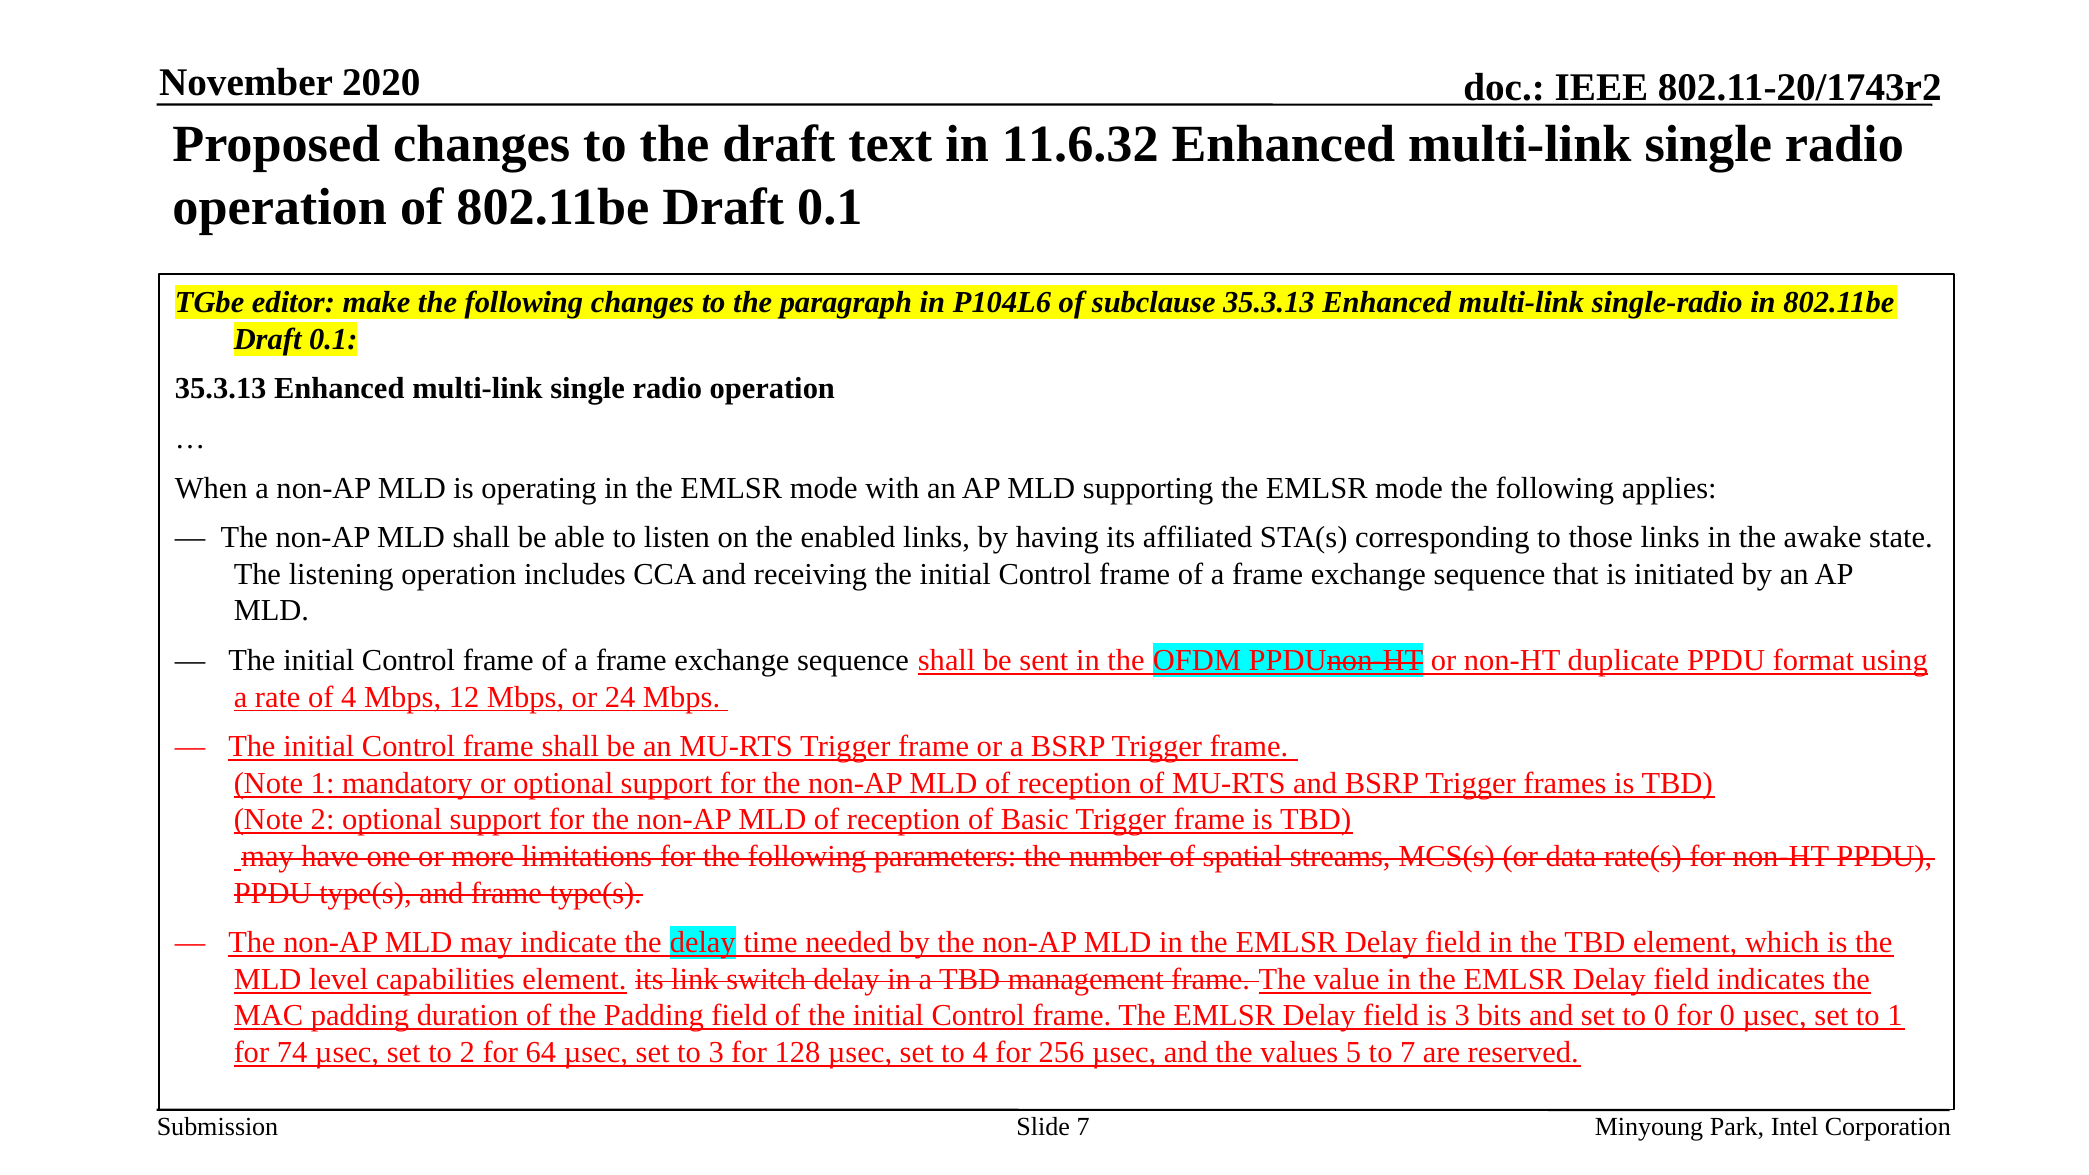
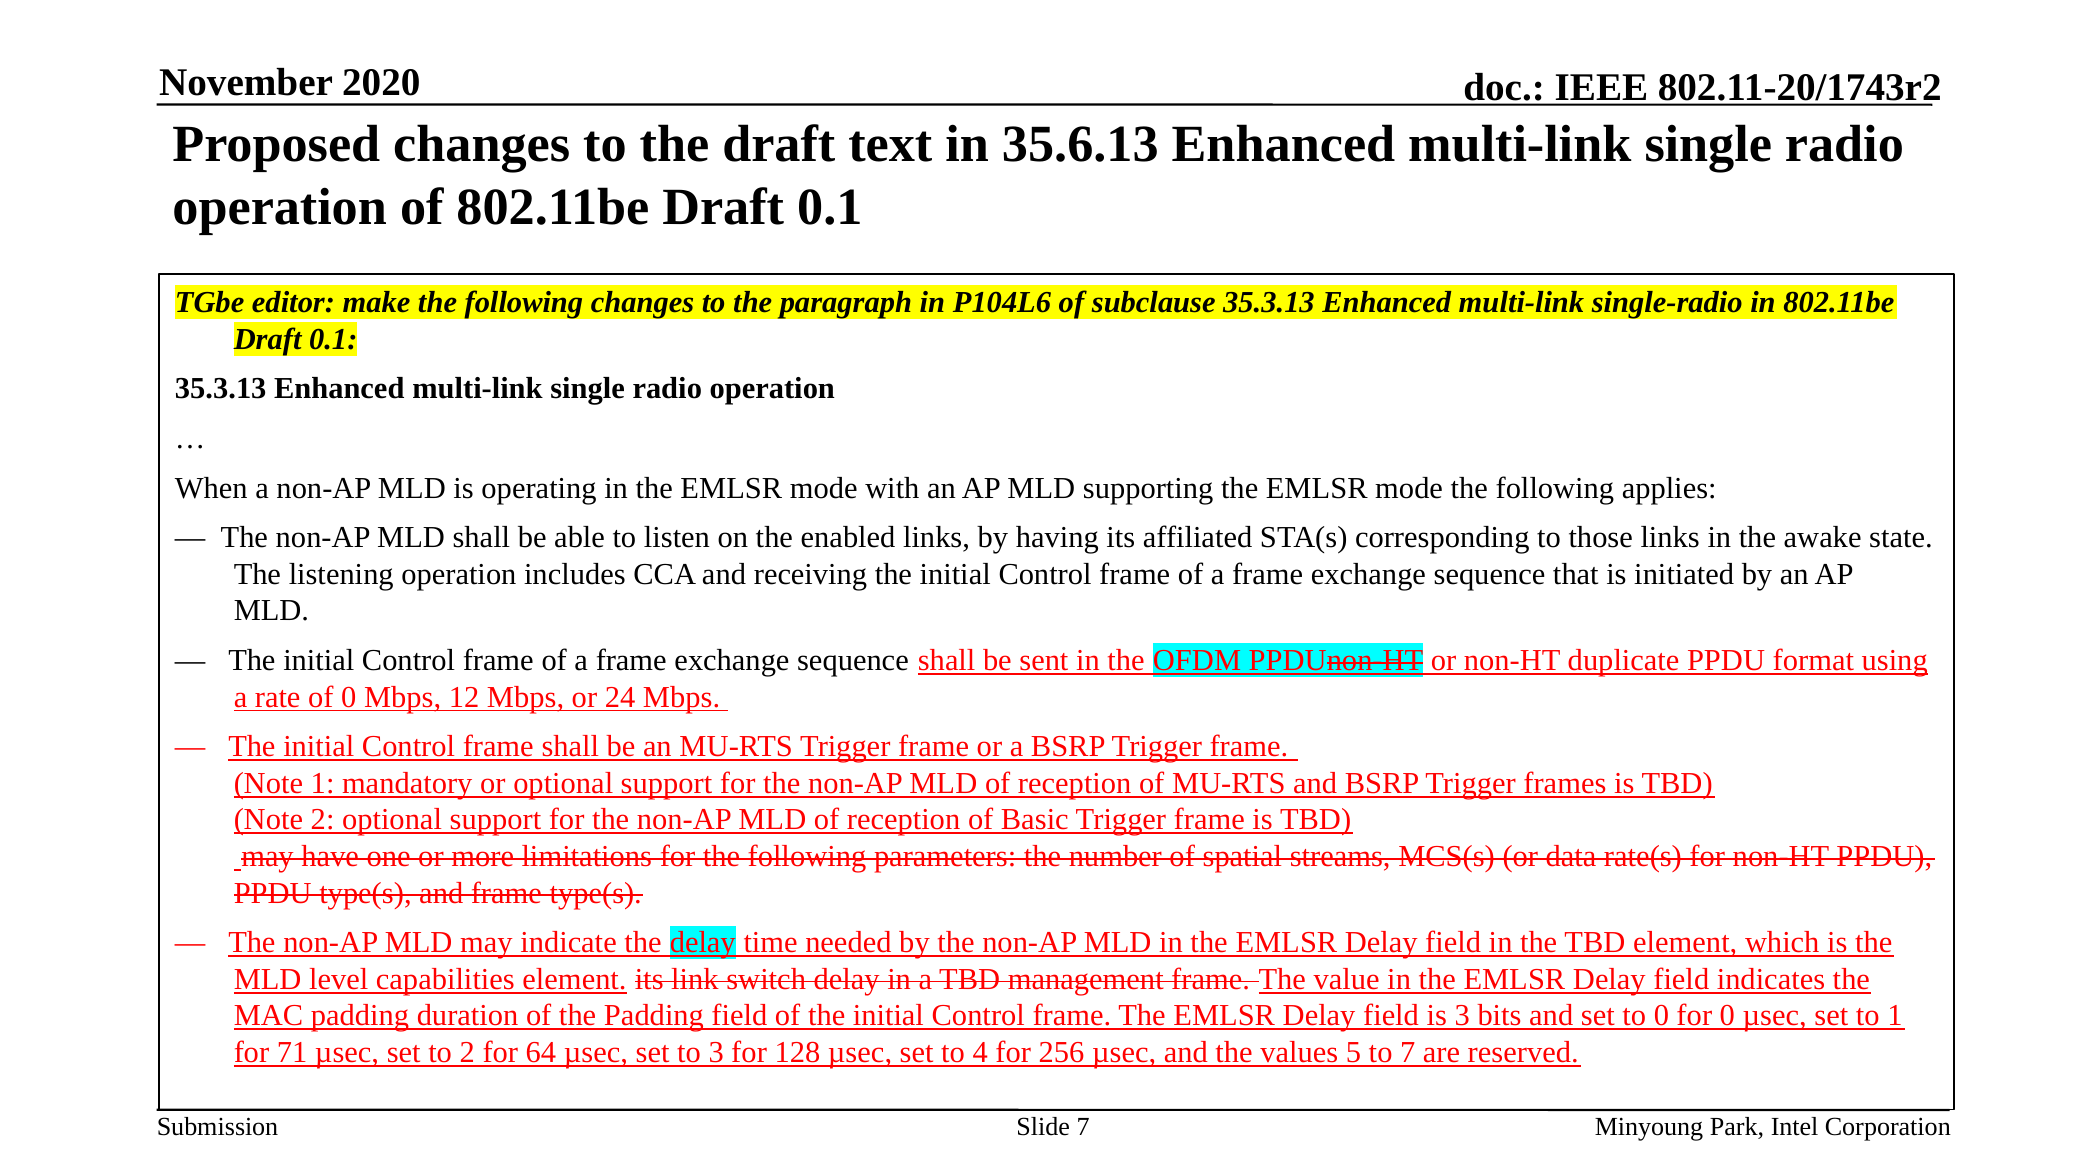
11.6.32: 11.6.32 -> 35.6.13 (1080, 144)
of 4: 4 -> 0 (349, 697)
74: 74 -> 71 (292, 1052)
